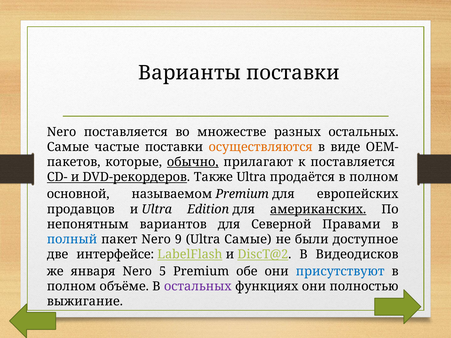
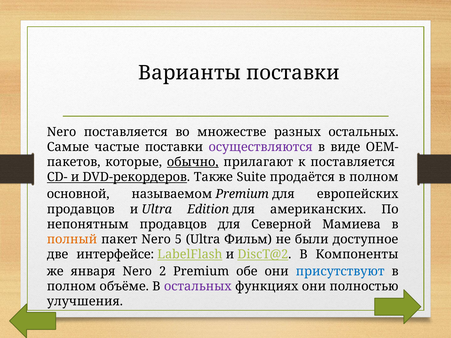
осуществляются colour: orange -> purple (261, 147)
Также Ultra: Ultra -> Suite (251, 177)
американских underline: present -> none (318, 209)
непонятным вариантов: вариантов -> продавцов (173, 224)
Правами: Правами -> Мамиева (351, 224)
полный colour: blue -> orange (72, 239)
9: 9 -> 5 (178, 239)
Ultra Самые: Самые -> Фильм (248, 239)
Видеодисков: Видеодисков -> Компоненты (357, 254)
5: 5 -> 2 (163, 272)
выжигание: выжигание -> улучшения (85, 302)
